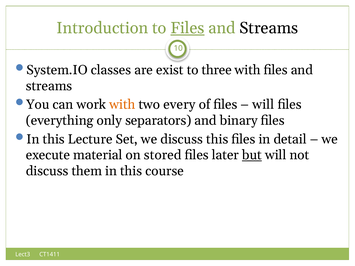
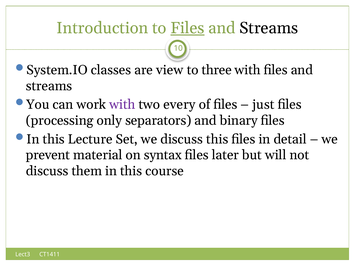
exist: exist -> view (170, 70)
with colour: orange -> purple (122, 105)
will: will -> just (263, 105)
everything: everything -> processing (60, 121)
execute: execute -> prevent (48, 155)
stored: stored -> syntax (163, 155)
but underline: present -> none (252, 155)
